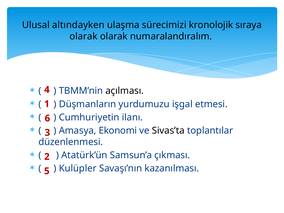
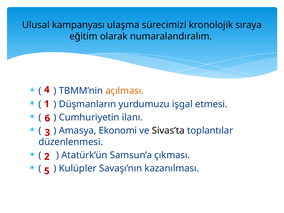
altındayken: altındayken -> kampanyası (78, 25)
olarak: olarak -> eğitim (84, 36)
açılması colour: black -> orange (125, 91)
